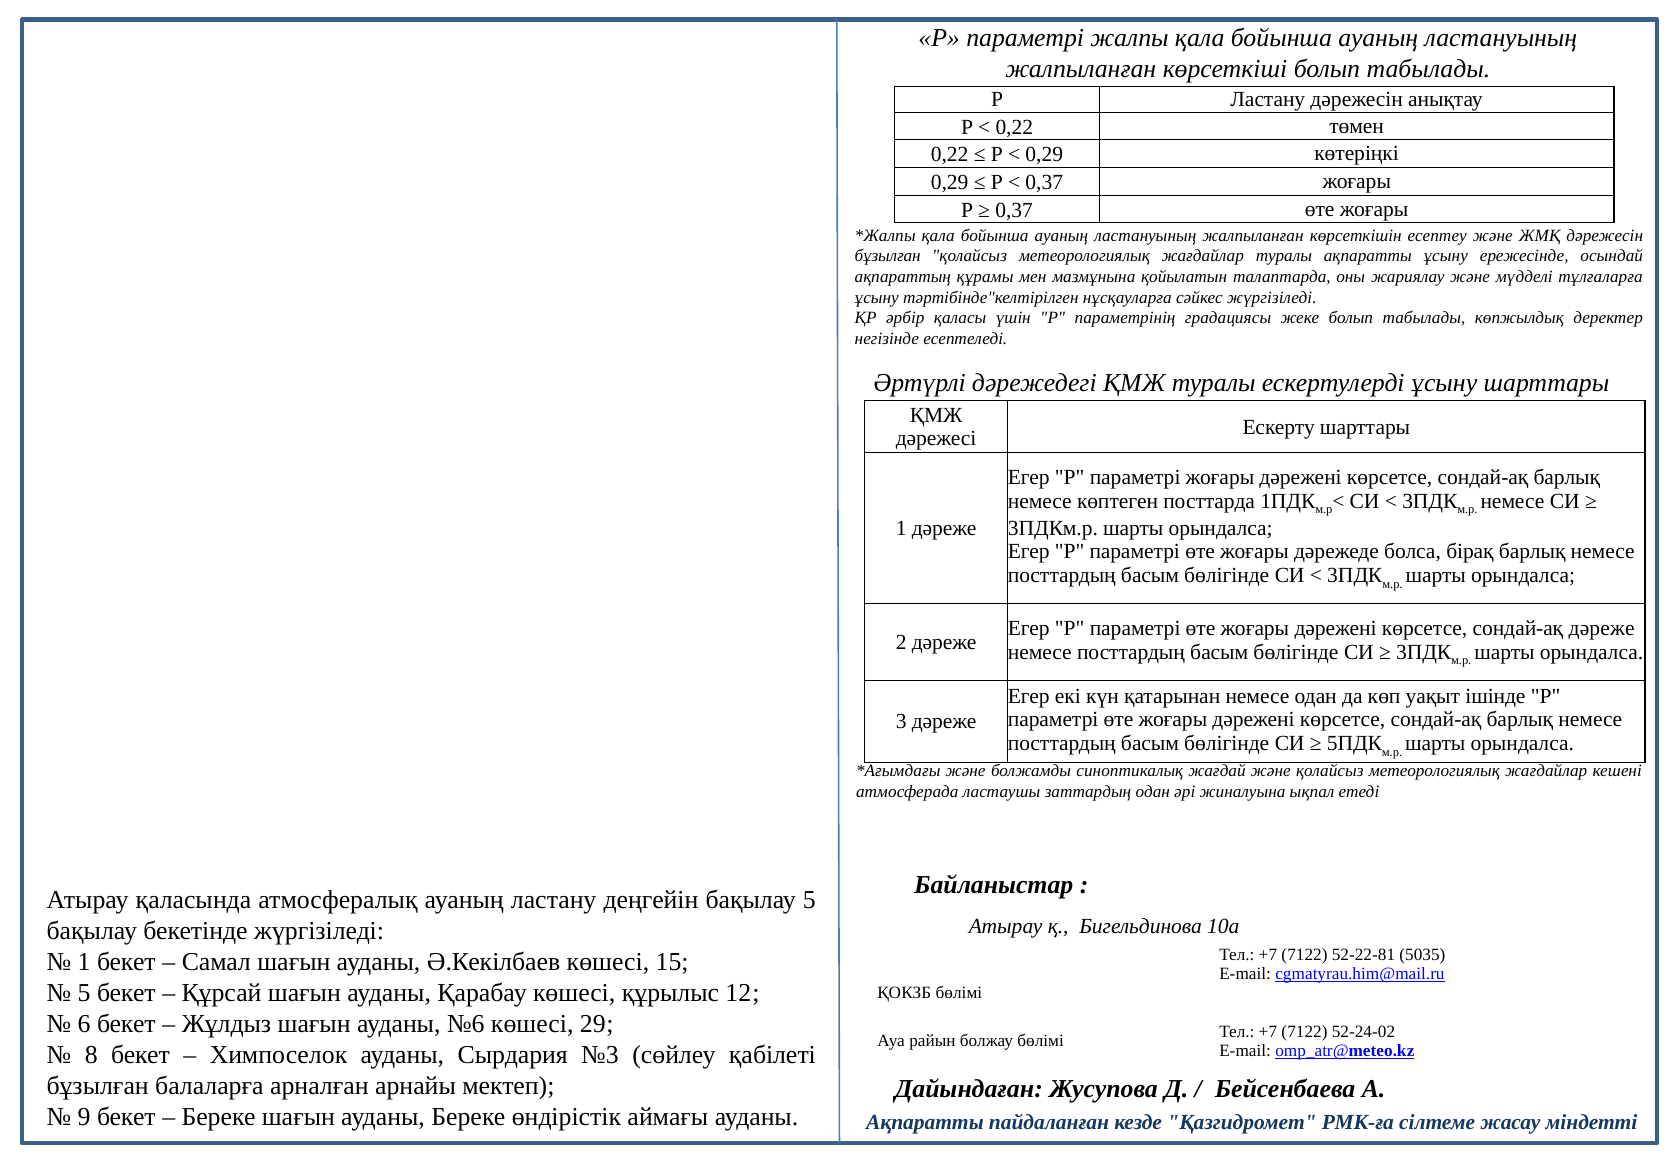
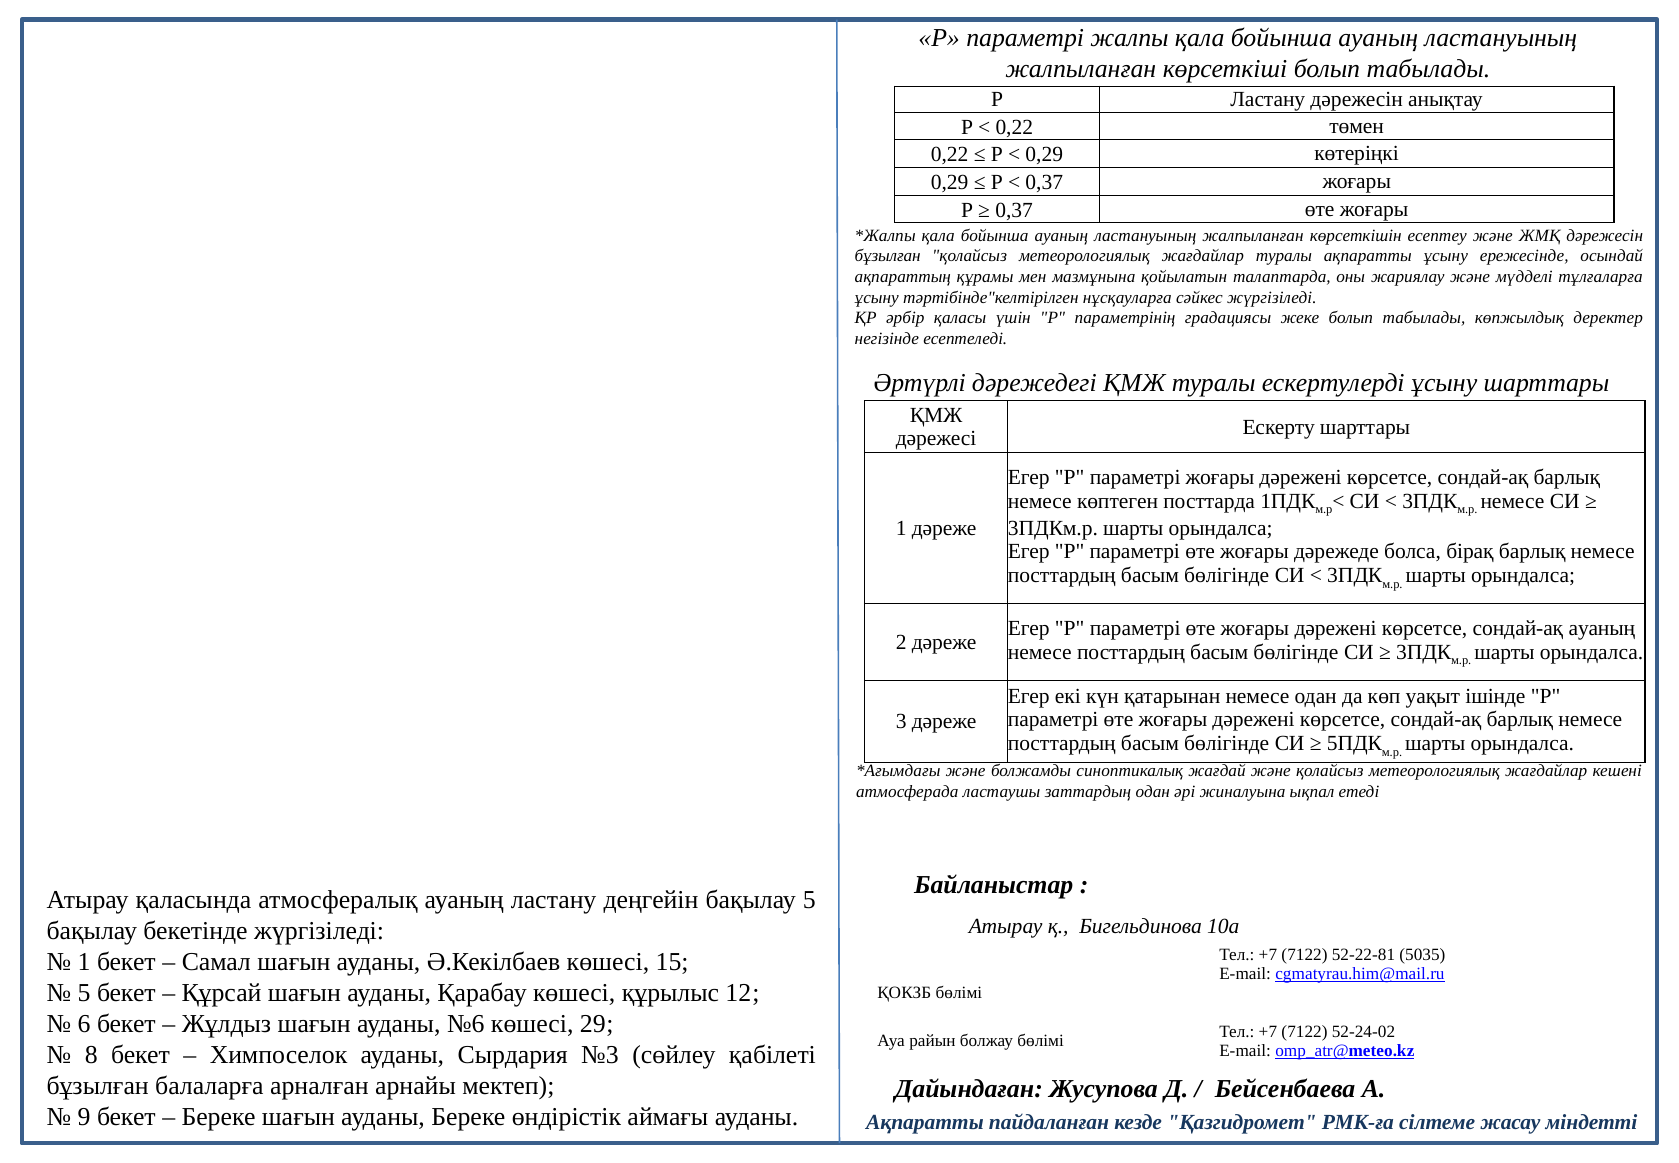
сондай-ақ дәреже: дәреже -> ауаның (1602, 628)
